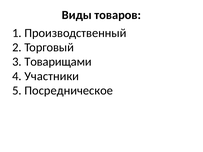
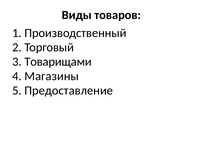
Участники: Участники -> Магазины (52, 76)
Посредническое: Посредническое -> Предоставление (69, 91)
